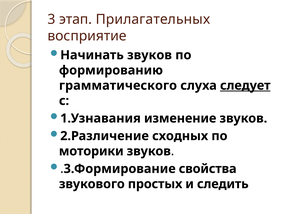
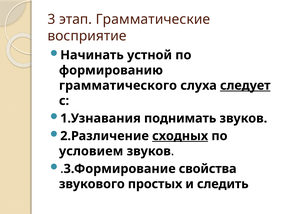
Прилагательных: Прилагательных -> Грамматические (153, 19)
Начинать звуков: звуков -> устной (150, 55)
изменение: изменение -> поднимать (180, 118)
сходных underline: none -> present (180, 136)
моторики: моторики -> условием (91, 151)
